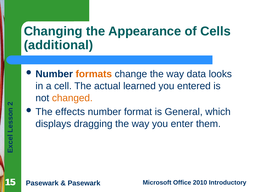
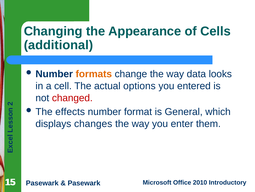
learned: learned -> options (139, 86)
changed colour: orange -> red (72, 98)
dragging: dragging -> changes (93, 123)
